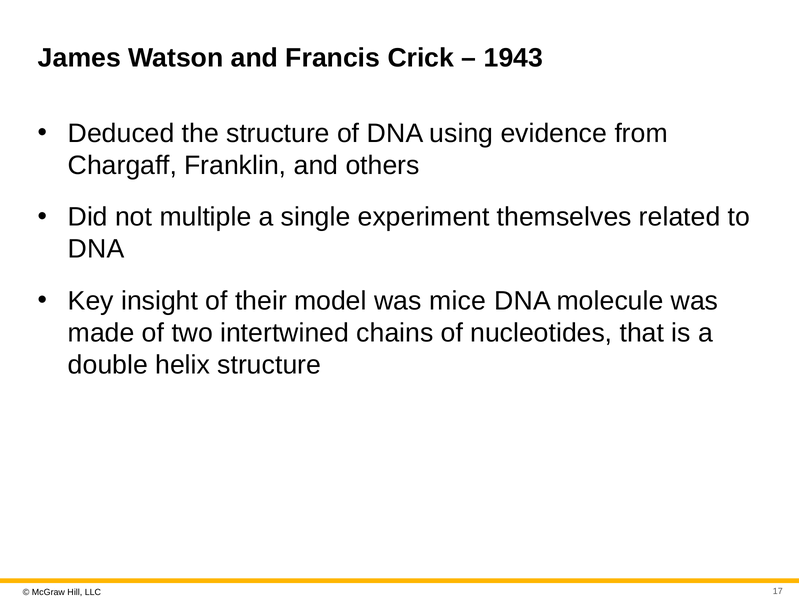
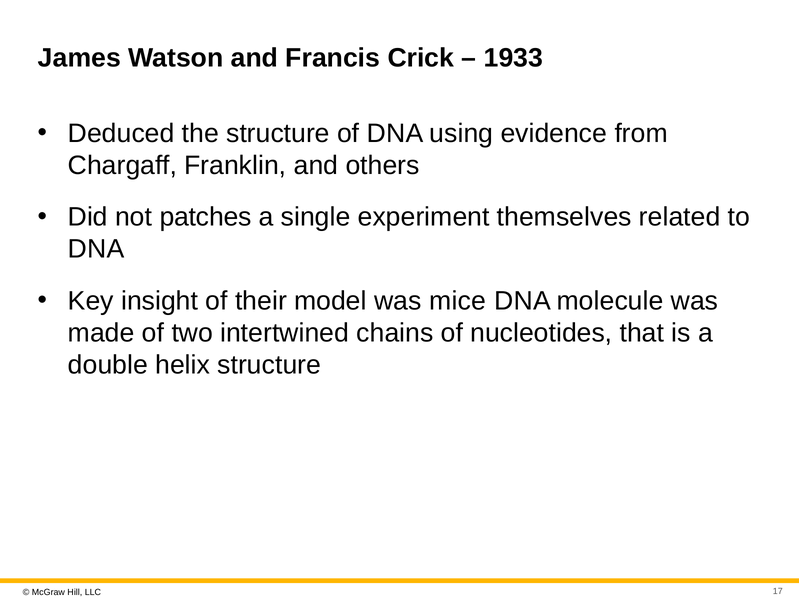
1943: 1943 -> 1933 (513, 58)
multiple: multiple -> patches (206, 217)
